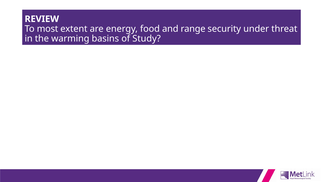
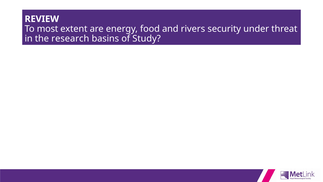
range: range -> rivers (193, 29)
warming: warming -> research (70, 39)
